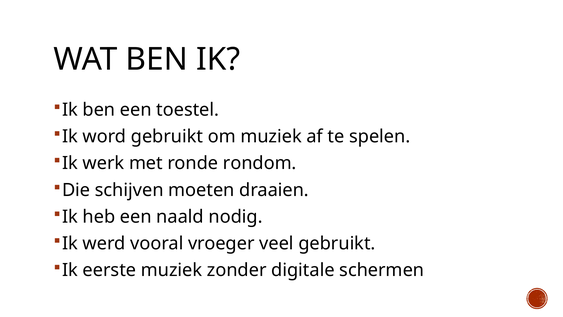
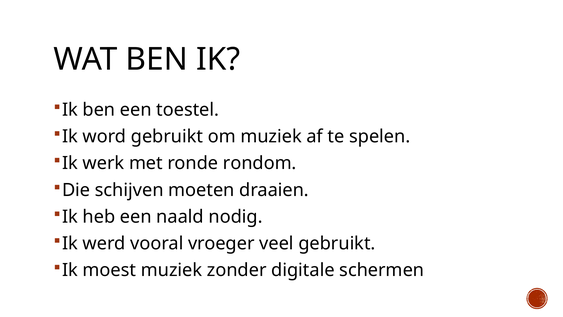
eerste: eerste -> moest (109, 270)
